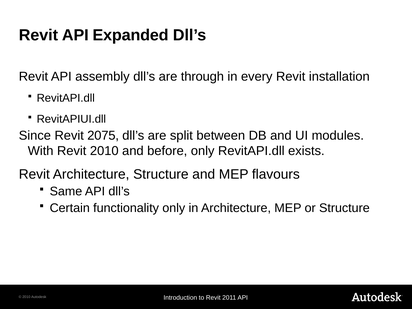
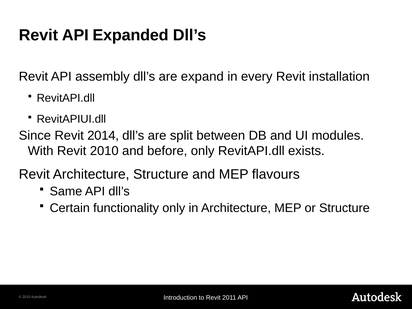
through: through -> expand (202, 77)
2075: 2075 -> 2014 (103, 136)
